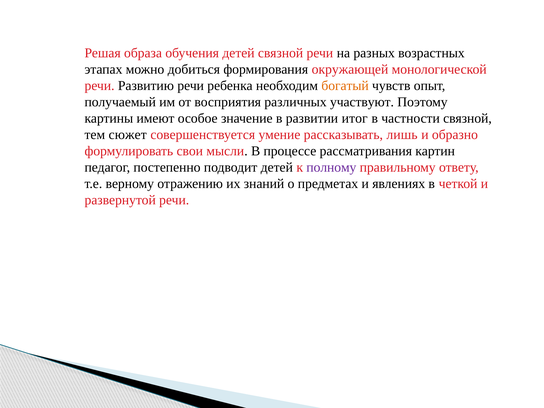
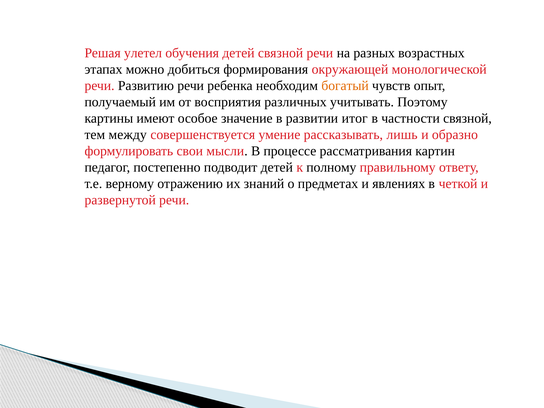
образа: образа -> улетел (143, 53)
участвуют: участвуют -> учитывать (362, 102)
сюжет: сюжет -> между (128, 135)
полному colour: purple -> black (331, 167)
